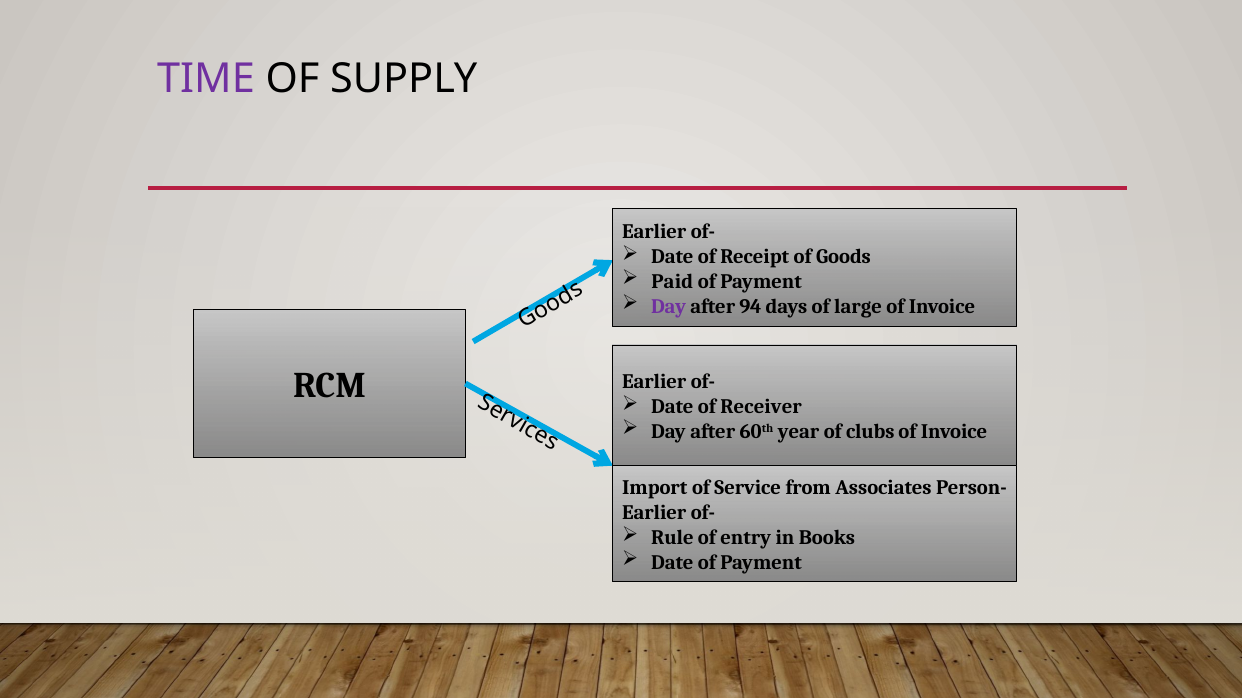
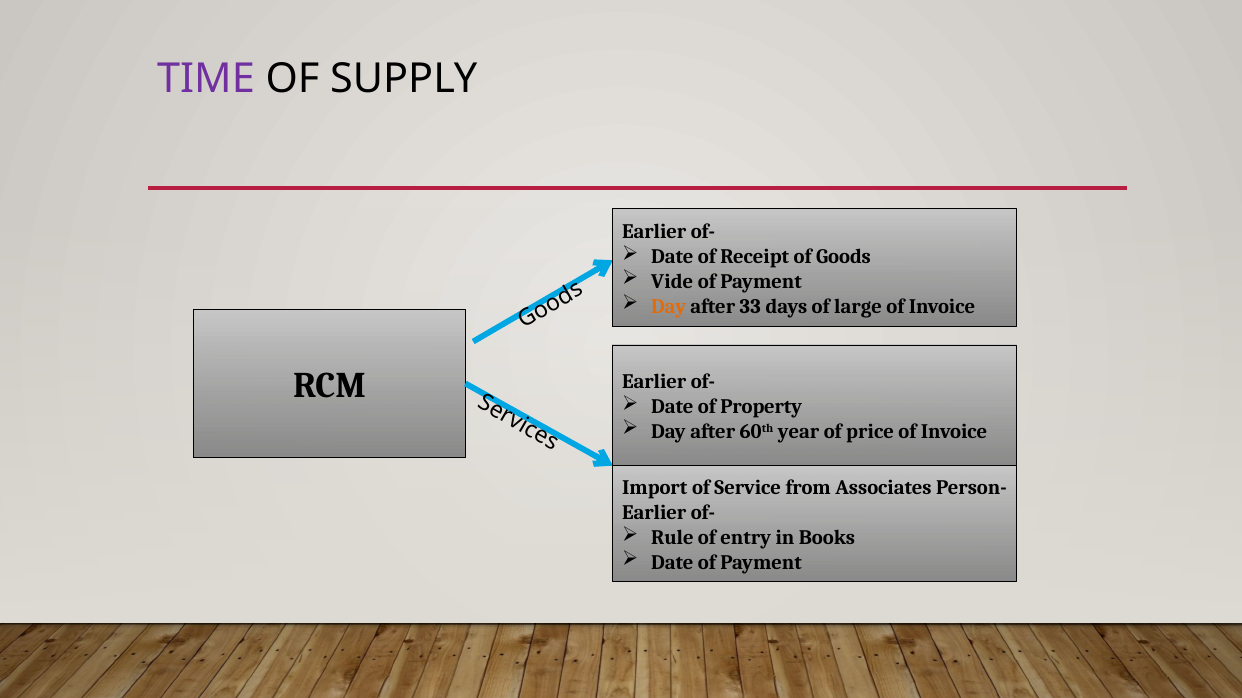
Paid: Paid -> Vide (672, 282)
Day colour: purple -> orange (669, 307)
94: 94 -> 33 (750, 307)
Receiver: Receiver -> Property (761, 407)
clubs: clubs -> price (870, 432)
